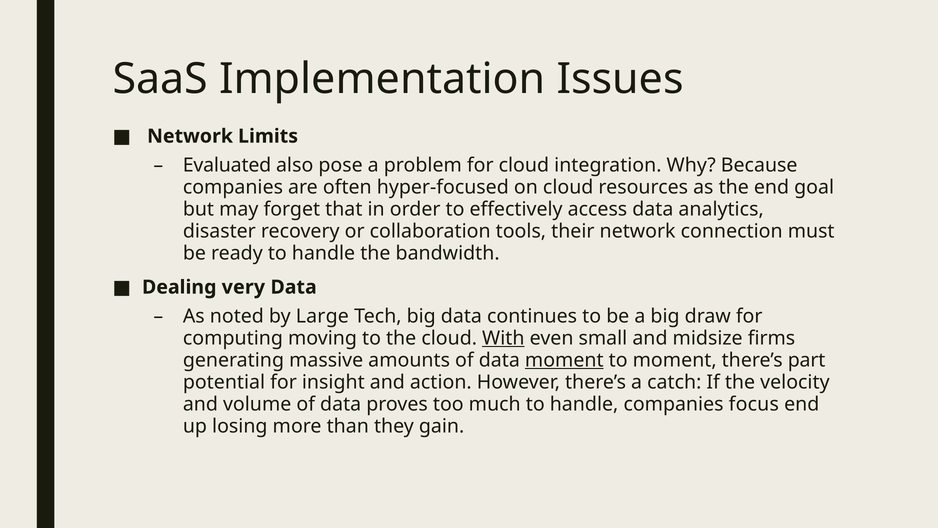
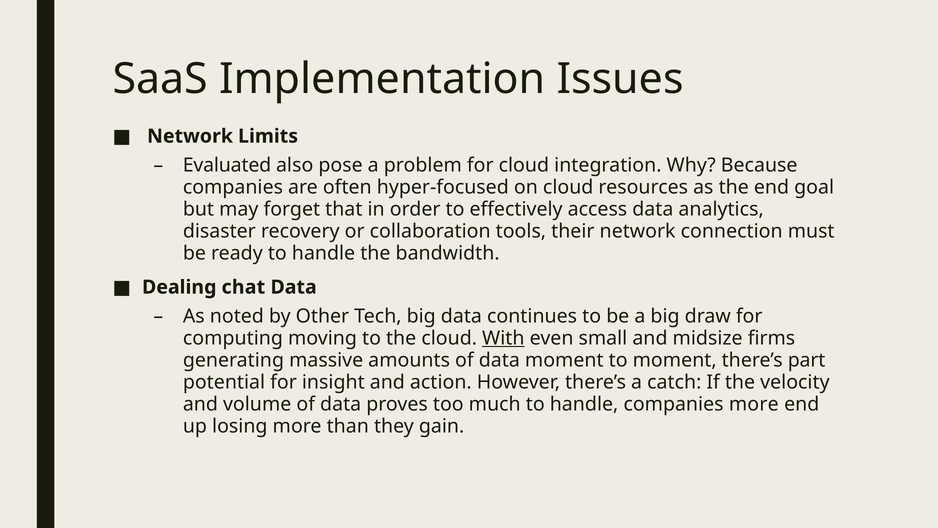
very: very -> chat (243, 287)
Large: Large -> Other (322, 316)
moment underline: present -> none (564, 360)
companies focus: focus -> more (754, 404)
